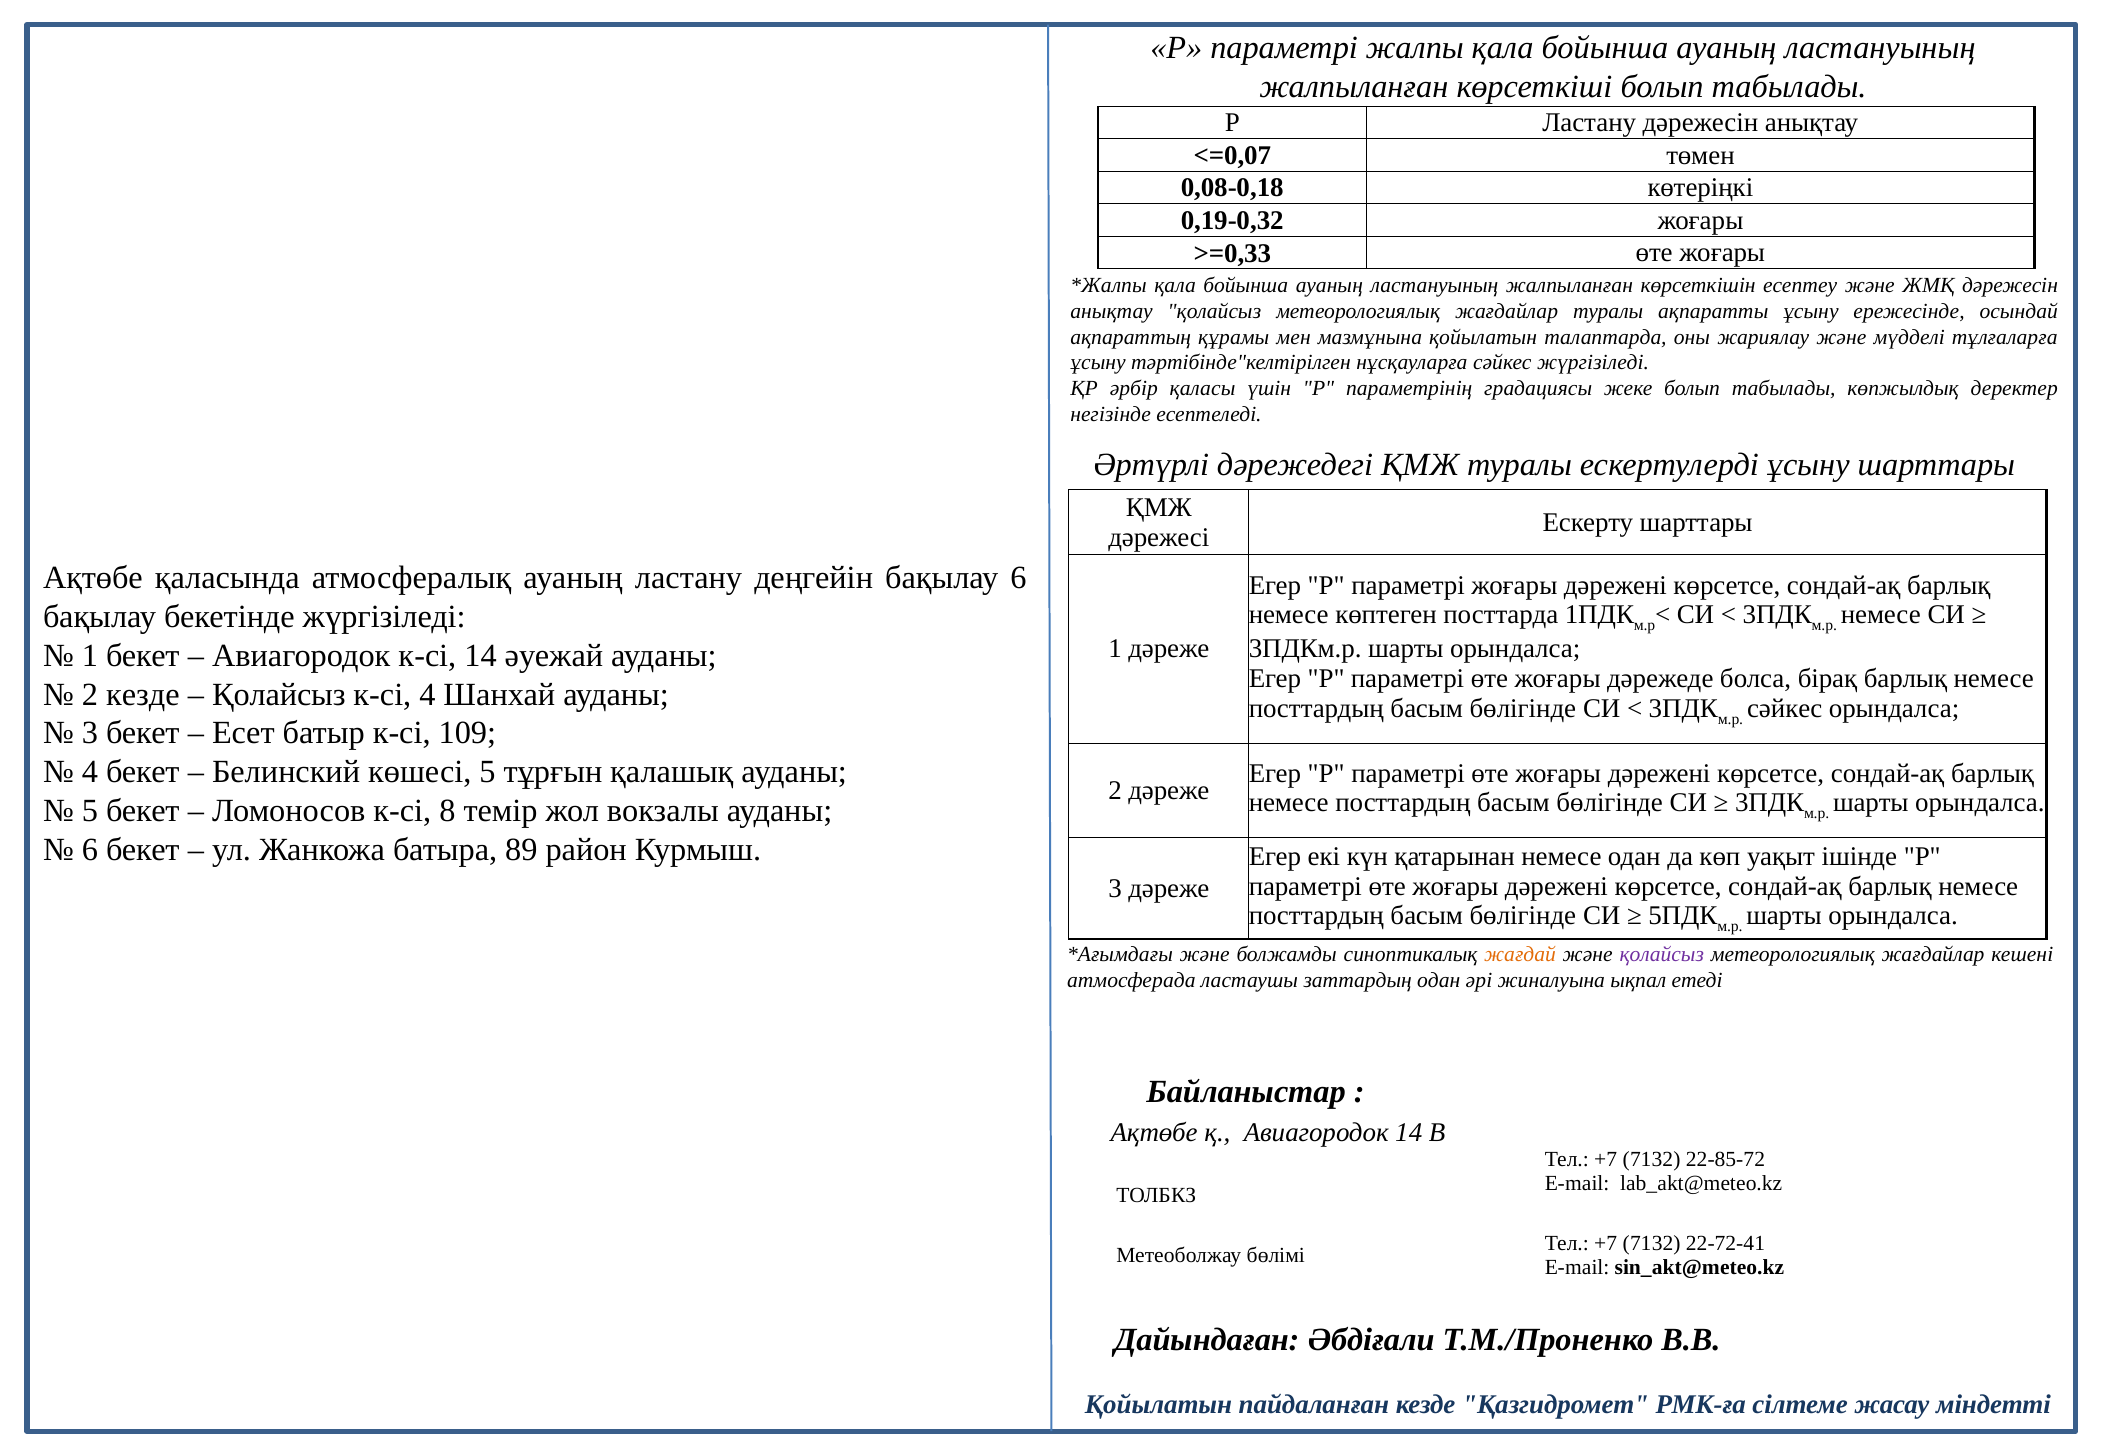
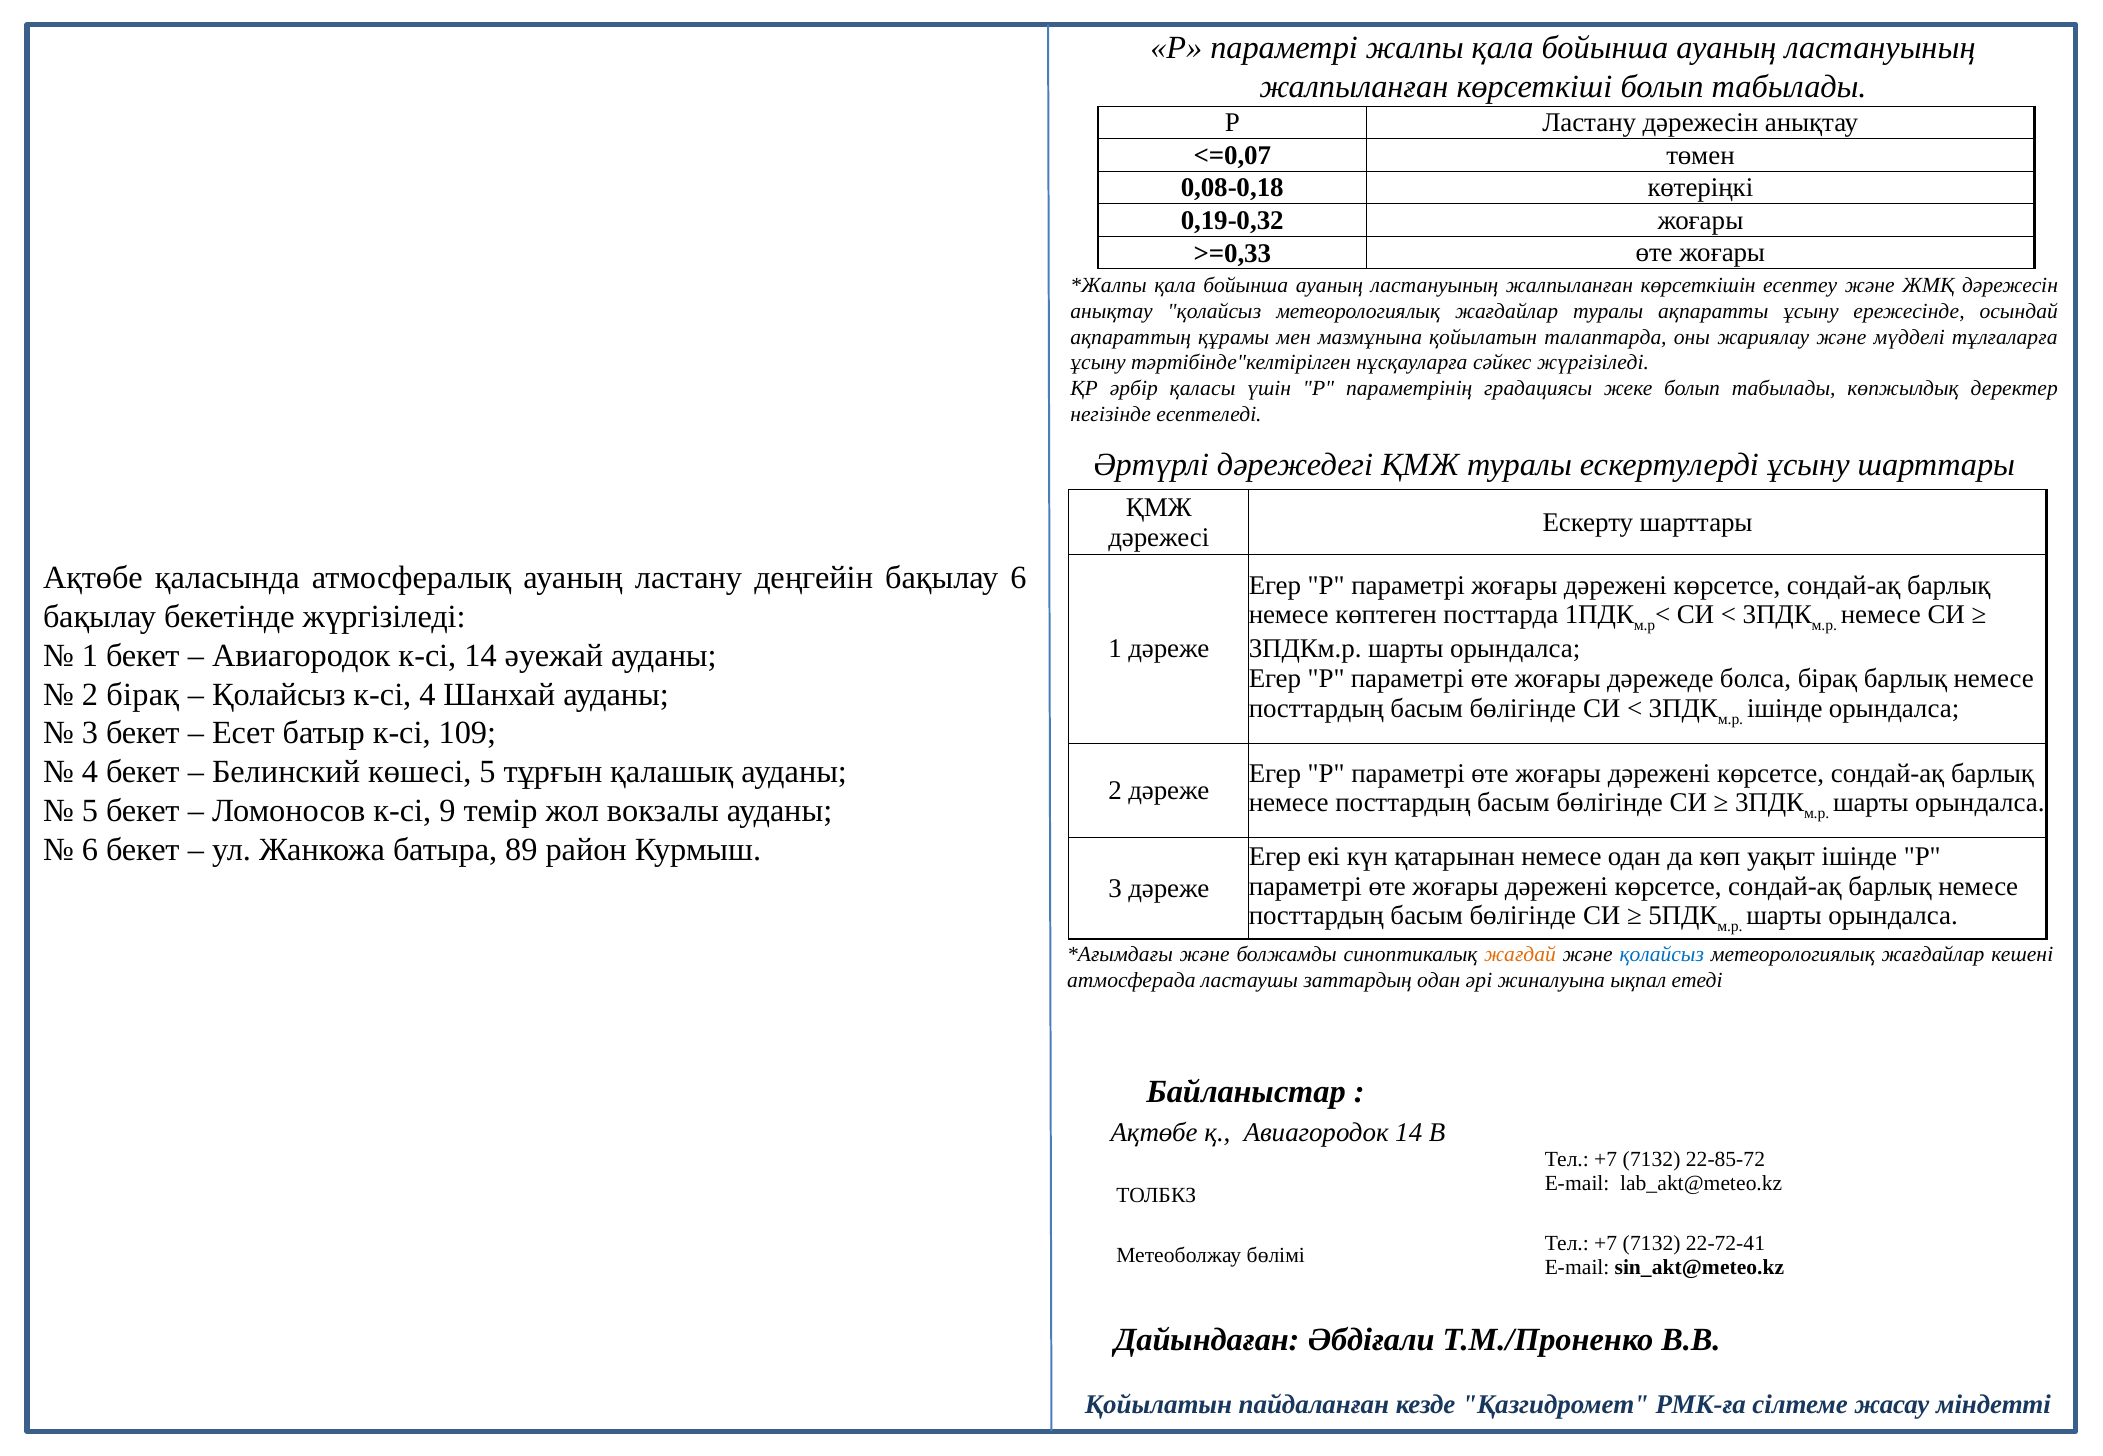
2 кезде: кезде -> бірақ (143, 694)
сәйкес: сәйкес -> ішінде (1785, 708)
8: 8 -> 9 (447, 811)
қолайсыз colour: purple -> blue (1662, 955)
